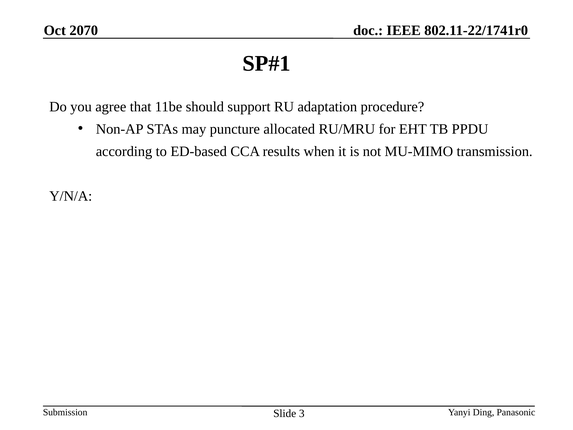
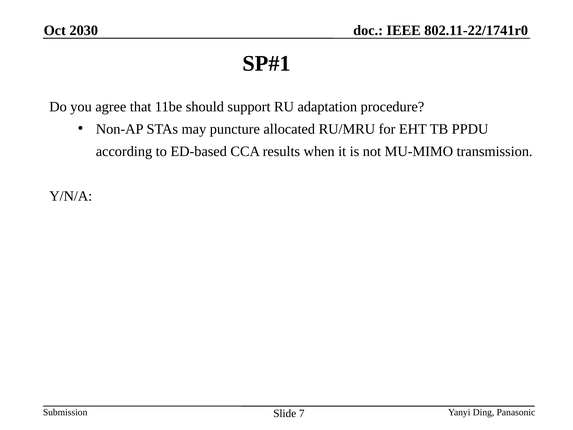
2070: 2070 -> 2030 (84, 31)
3: 3 -> 7 (302, 413)
